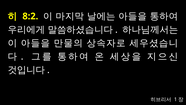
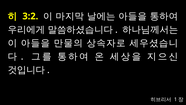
8:2: 8:2 -> 3:2 (30, 16)
